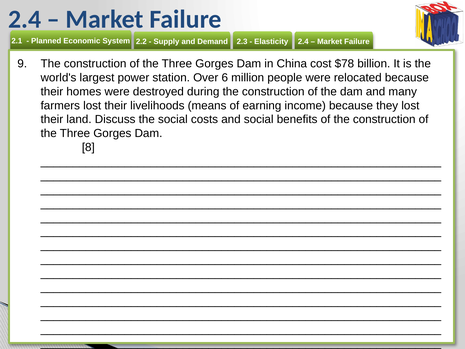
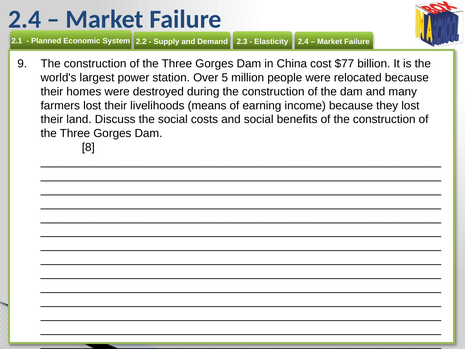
$78: $78 -> $77 (344, 64)
6: 6 -> 5 (225, 78)
